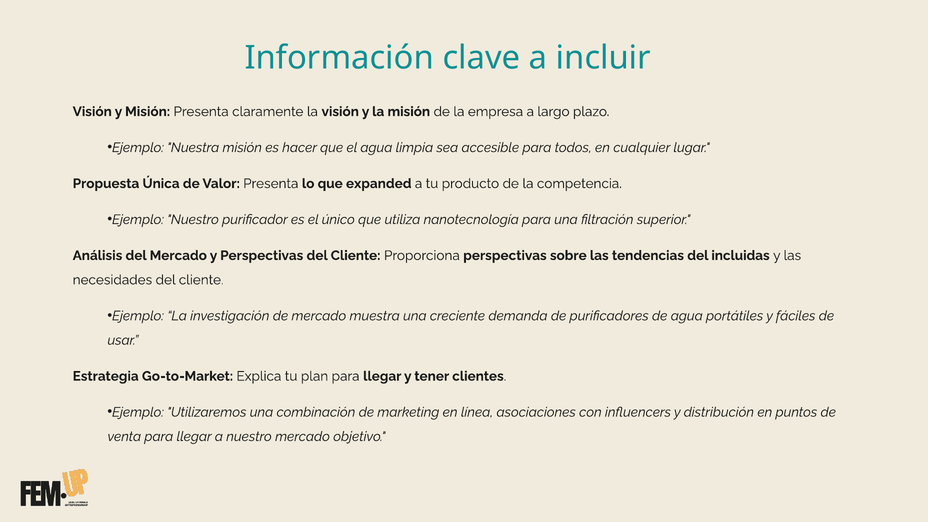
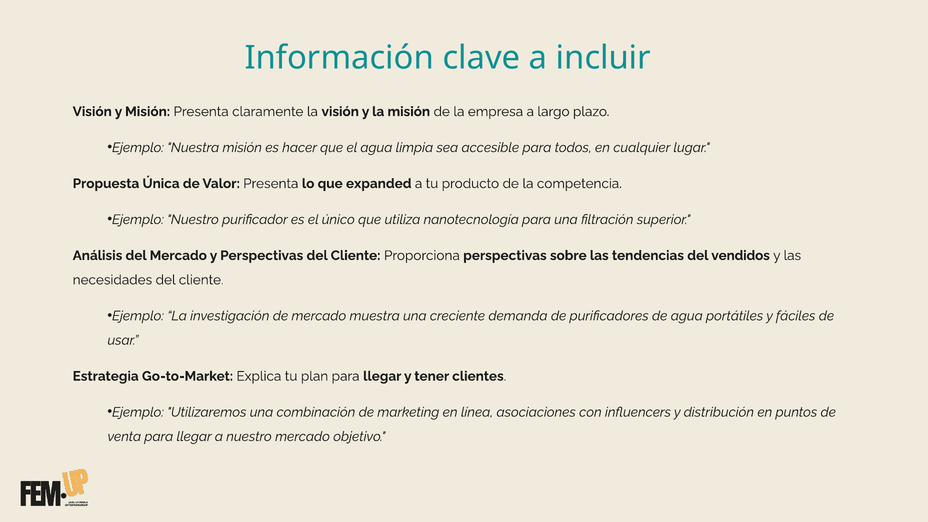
incluidas: incluidas -> vendidos (741, 256)
